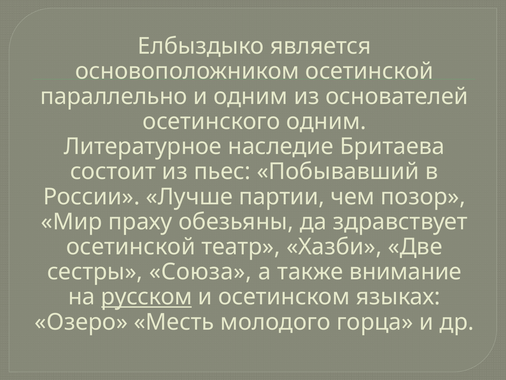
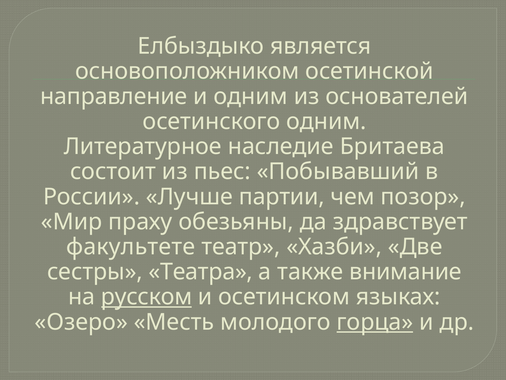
параллельно: параллельно -> направление (114, 96)
осетинской: осетинской -> факультете (131, 247)
Союза: Союза -> Театра (201, 272)
горца underline: none -> present (375, 322)
